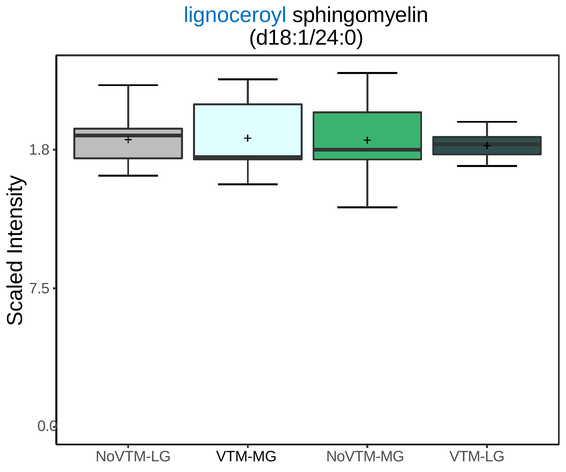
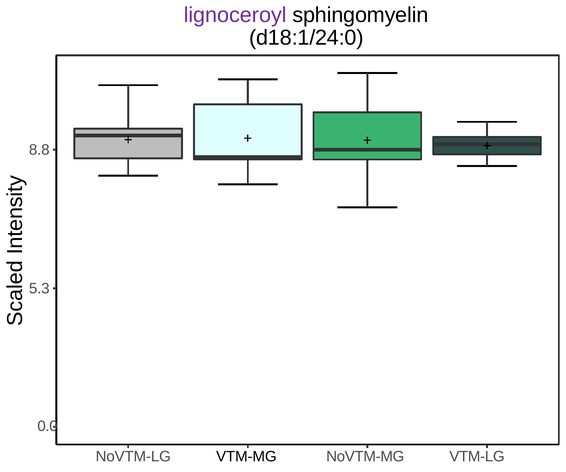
lignoceroyl colour: blue -> purple (235, 15)
1.8: 1.8 -> 8.8 (39, 150)
7.5: 7.5 -> 5.3 (39, 288)
